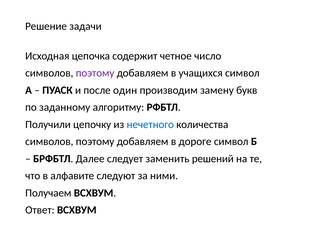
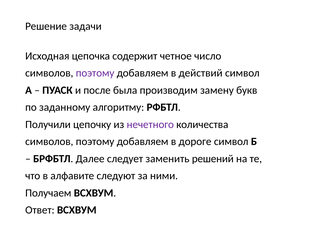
учащихся: учащихся -> действий (201, 73)
один: один -> была (125, 90)
нечетного colour: blue -> purple (150, 124)
